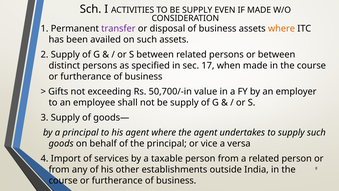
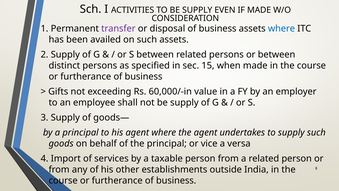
where colour: orange -> blue (281, 28)
17: 17 -> 15 (208, 65)
50,700/-in: 50,700/-in -> 60,000/-in (170, 91)
